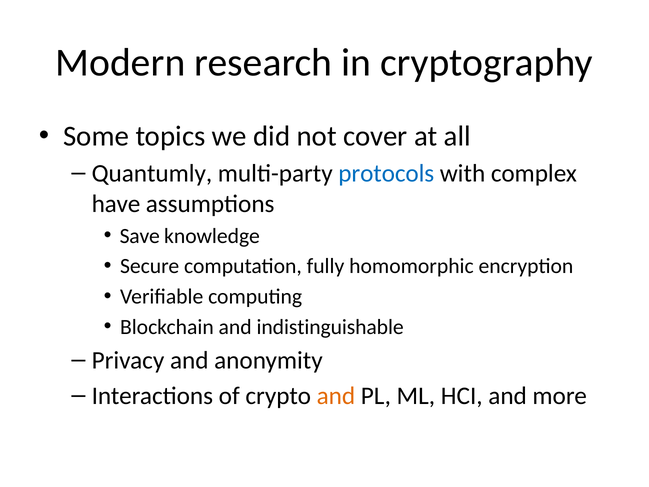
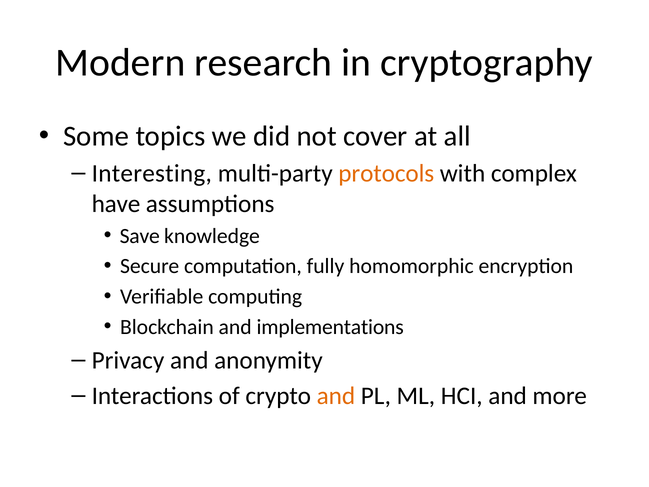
Quantumly: Quantumly -> Interesting (152, 173)
protocols colour: blue -> orange (386, 173)
indistinguishable: indistinguishable -> implementations (330, 327)
